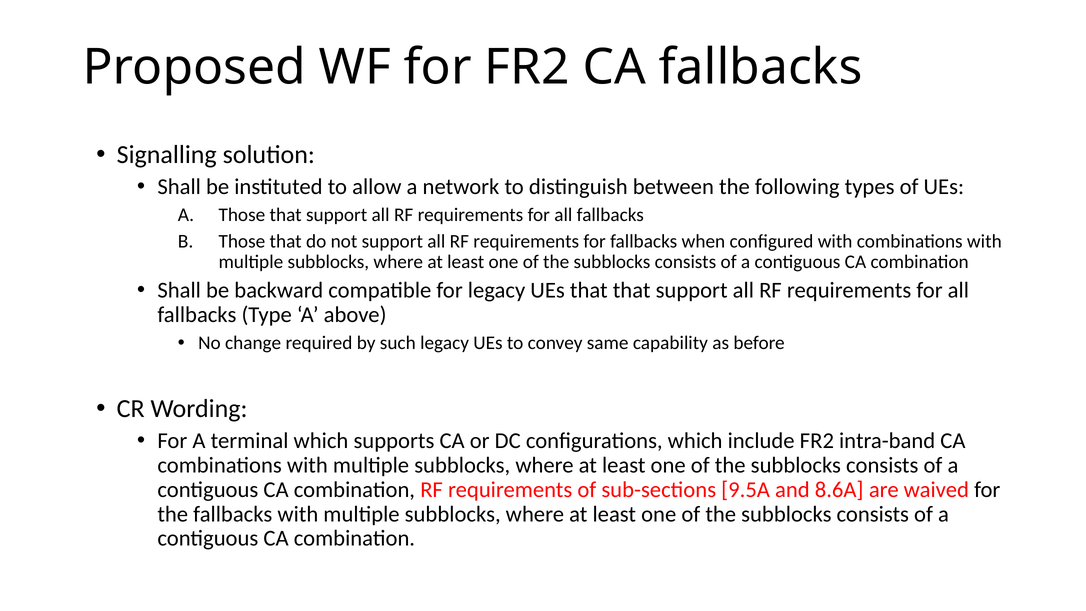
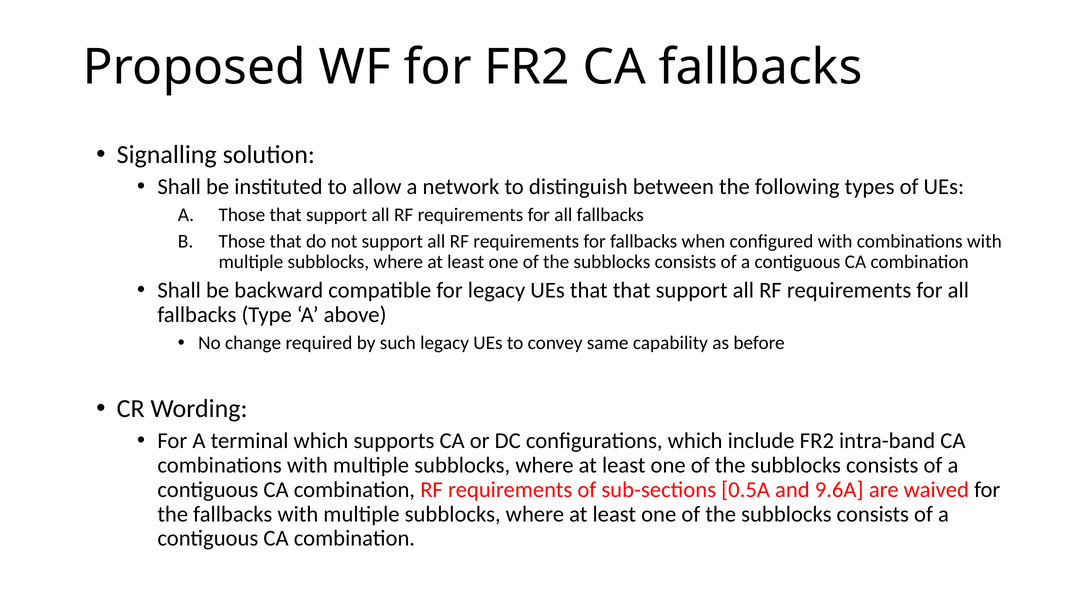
9.5A: 9.5A -> 0.5A (746, 490)
8.6A: 8.6A -> 9.6A (839, 490)
